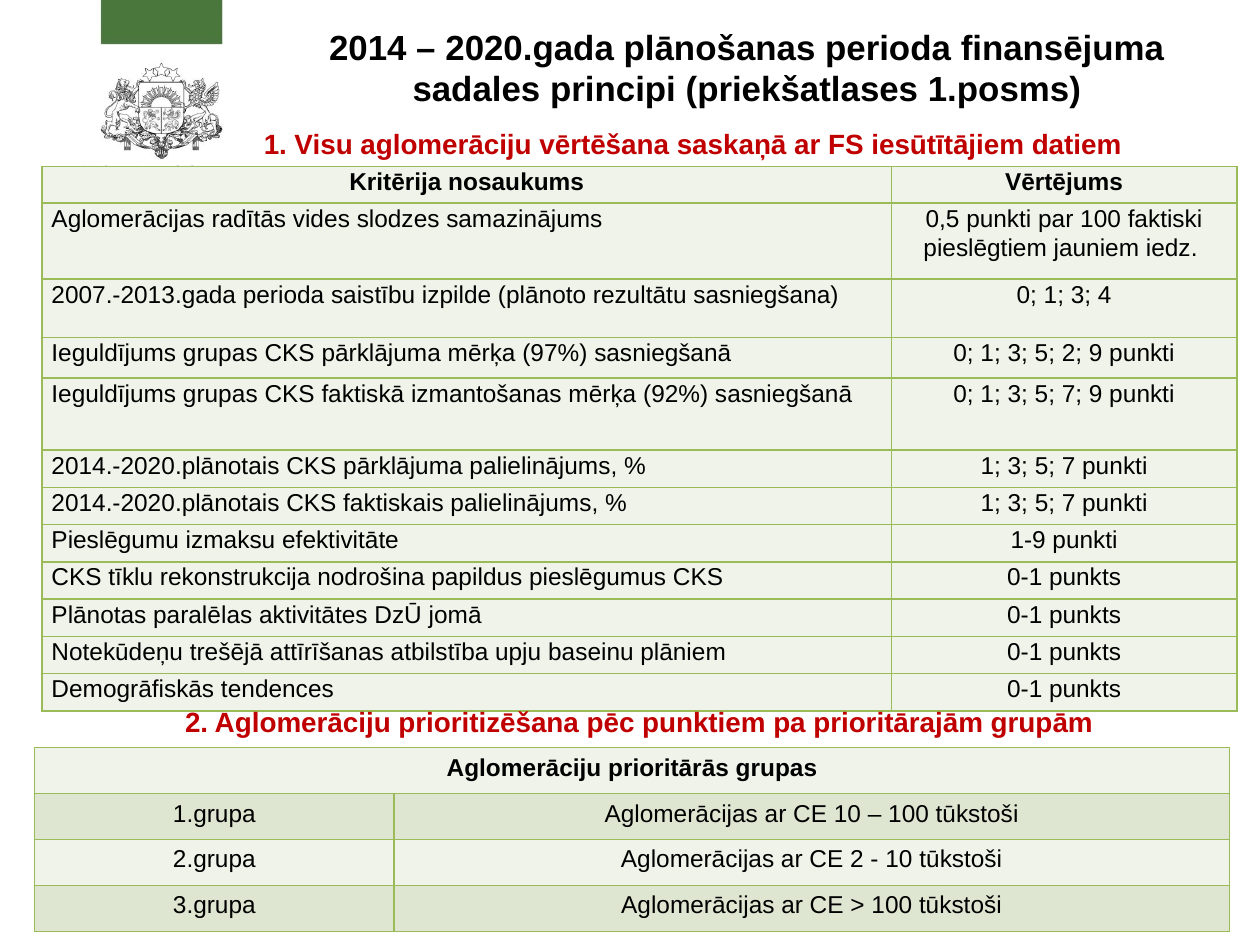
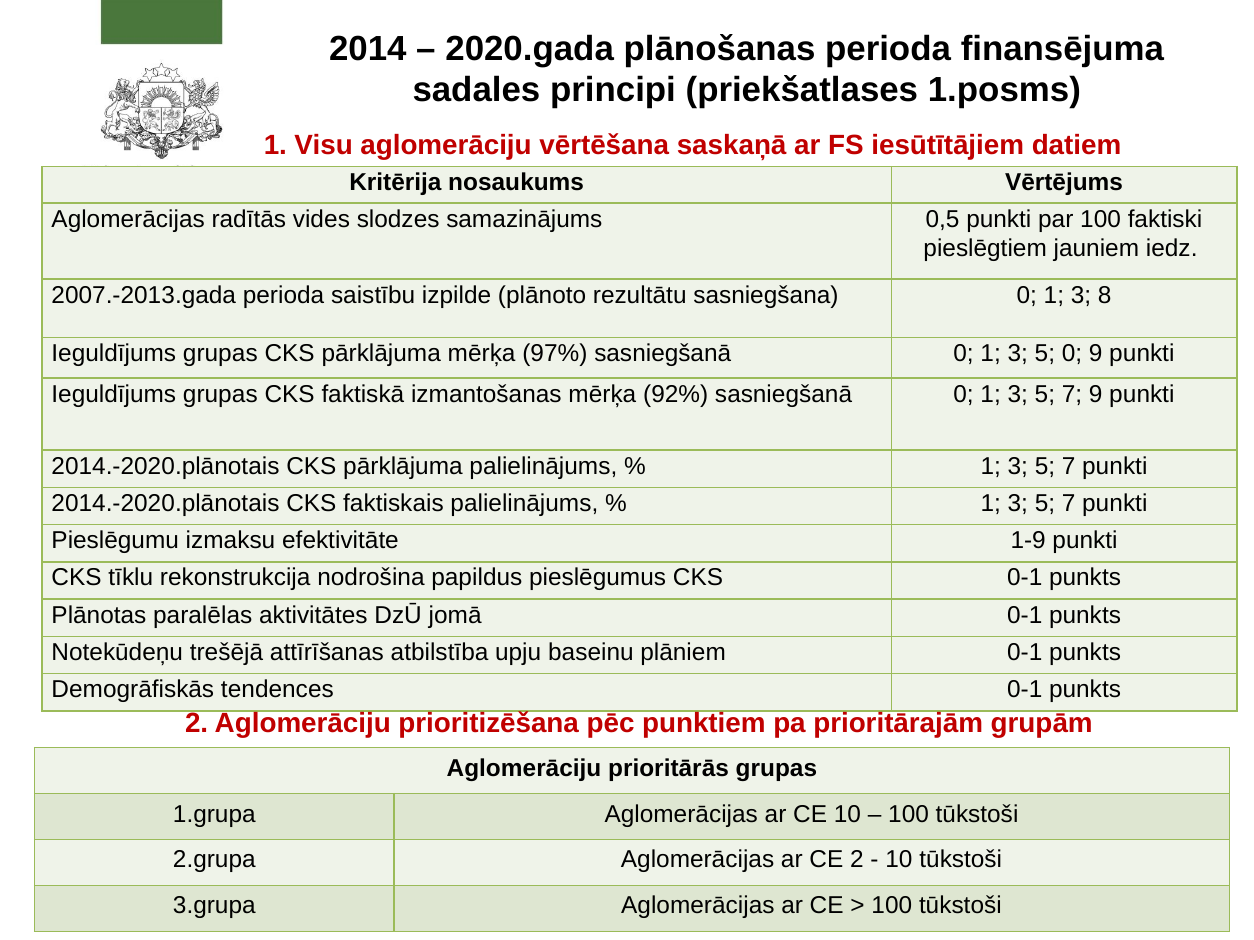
4: 4 -> 8 (1105, 295)
5 2: 2 -> 0 (1072, 354)
